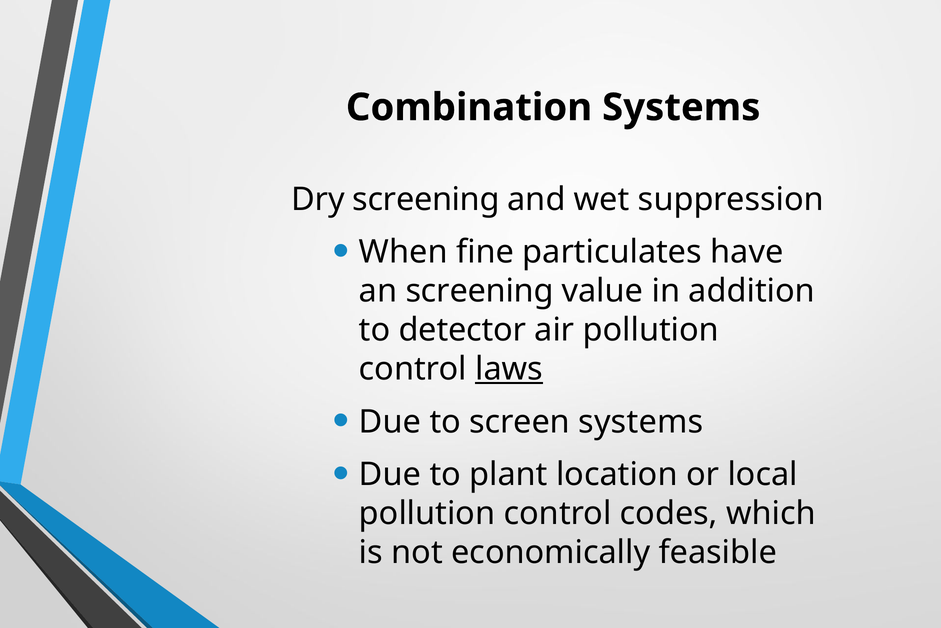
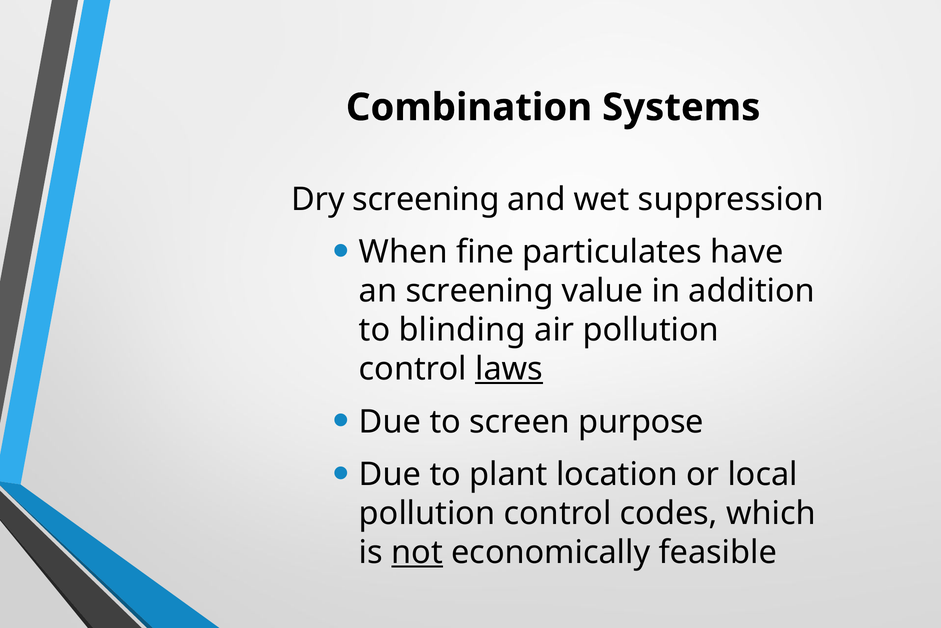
detector: detector -> blinding (462, 330)
screen systems: systems -> purpose (641, 421)
not underline: none -> present (417, 552)
